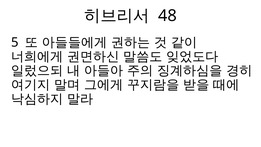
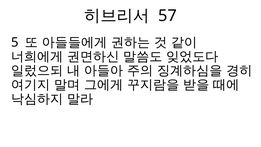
48: 48 -> 57 (168, 16)
